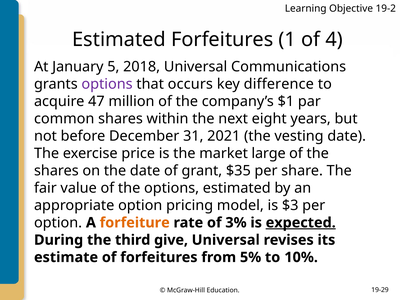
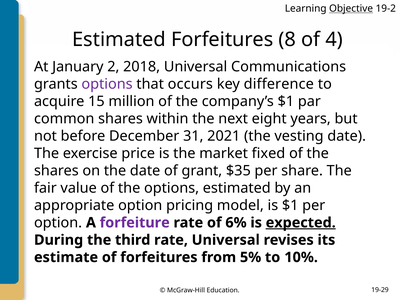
Objective underline: none -> present (351, 9)
1: 1 -> 8 (287, 39)
5: 5 -> 2 (113, 67)
47: 47 -> 15 (96, 101)
large: large -> fixed (268, 153)
is $3: $3 -> $1 (290, 205)
forfeiture colour: orange -> purple (135, 223)
3%: 3% -> 6% (236, 223)
third give: give -> rate (171, 240)
